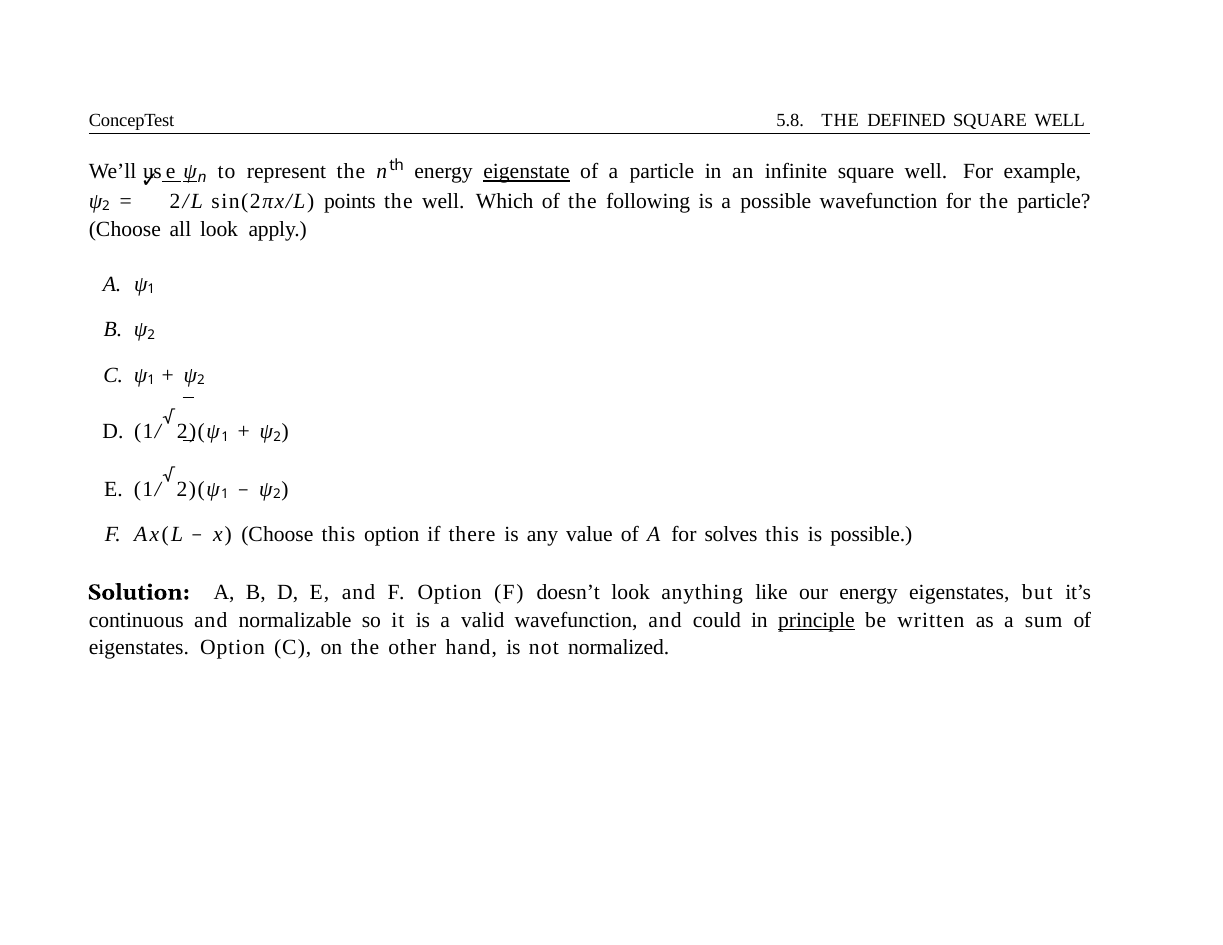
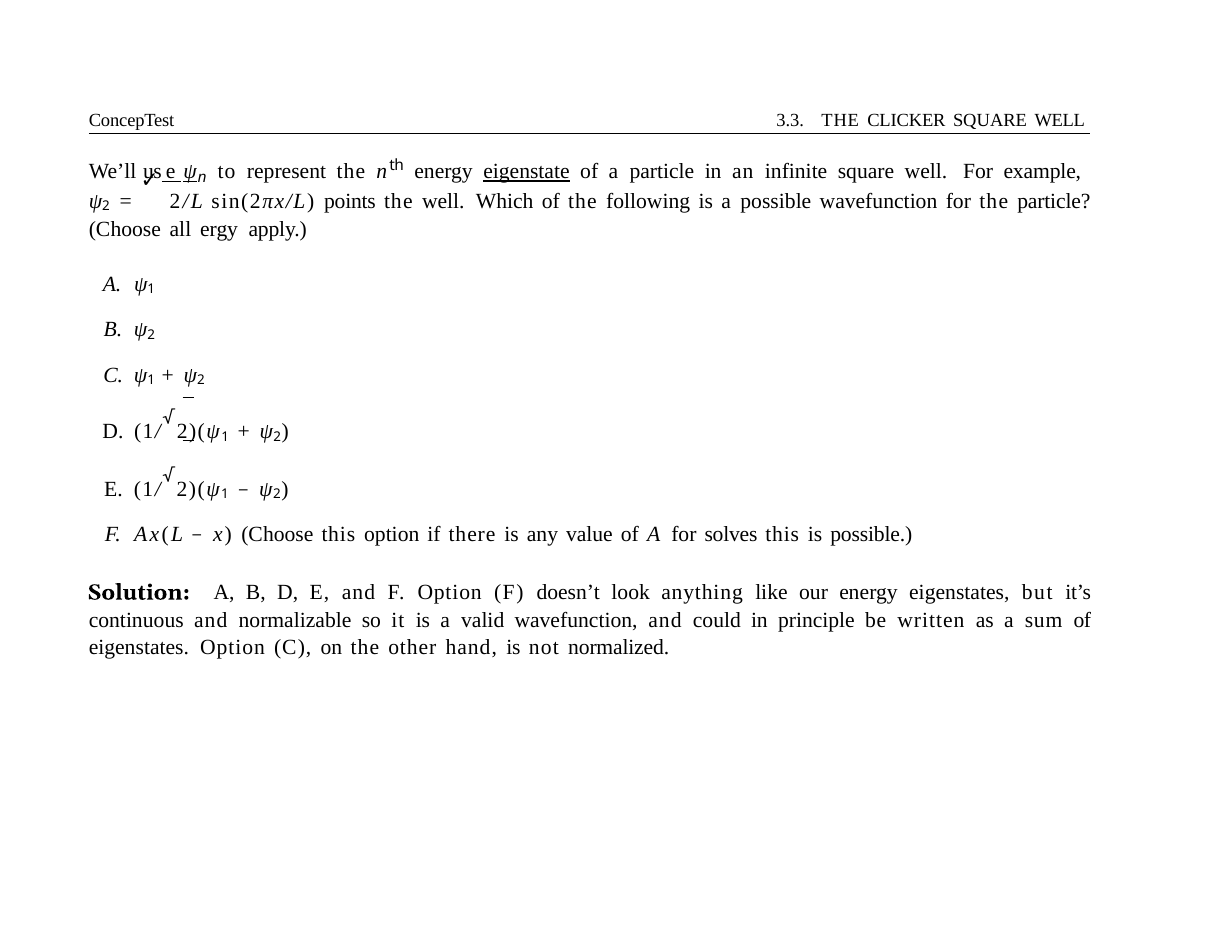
5.8: 5.8 -> 3.3 (790, 121)
DEFINED: DEFINED -> CLICKER (906, 121)
all look: look -> ergy (219, 229)
principle underline: present -> none (816, 620)
